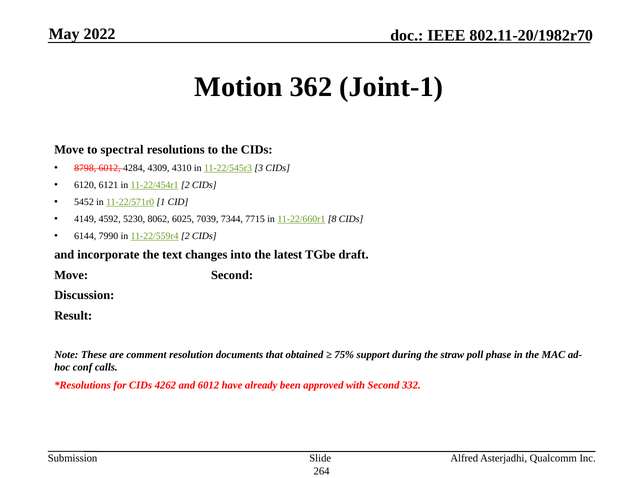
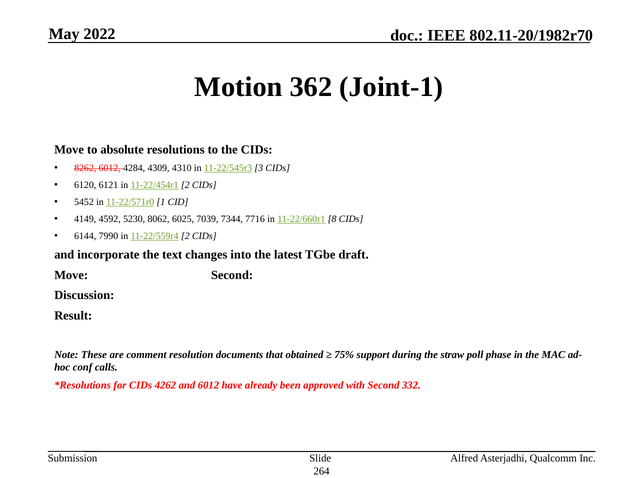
spectral: spectral -> absolute (122, 150)
8798: 8798 -> 8262 (85, 168)
7715: 7715 -> 7716 (255, 219)
